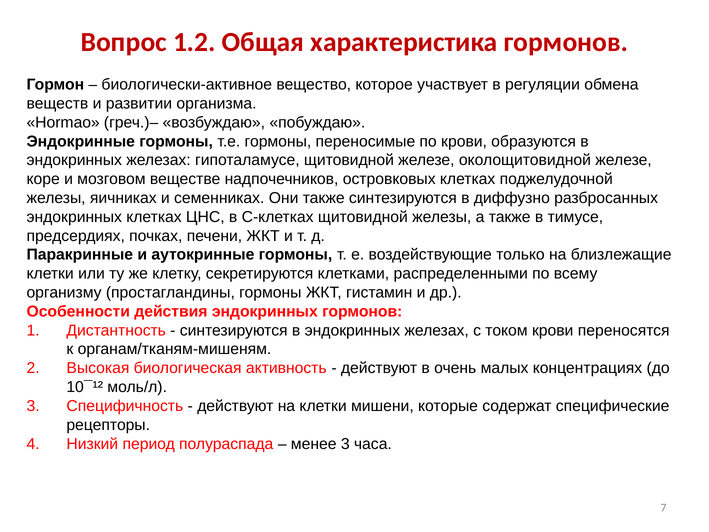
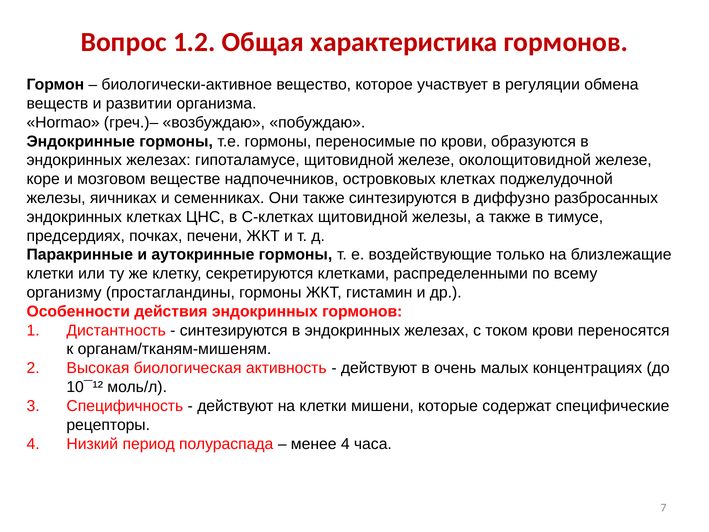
менее 3: 3 -> 4 (345, 444)
